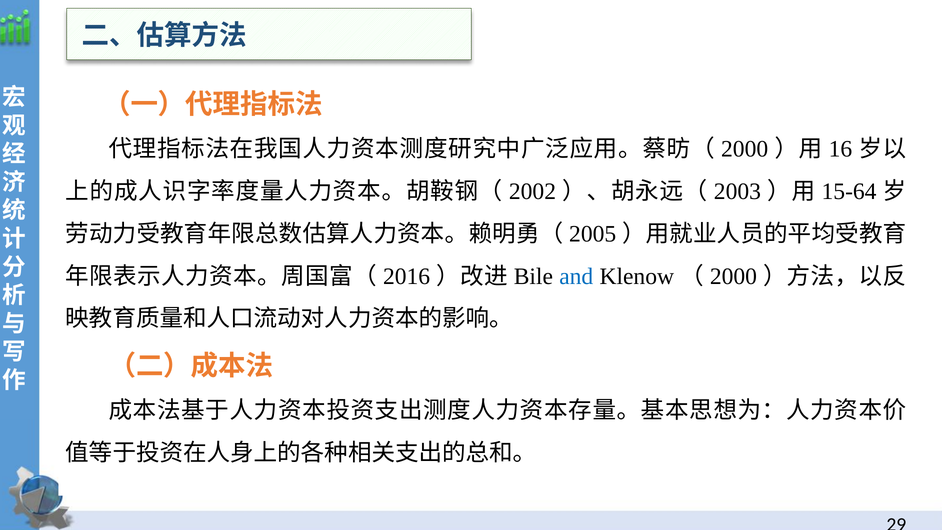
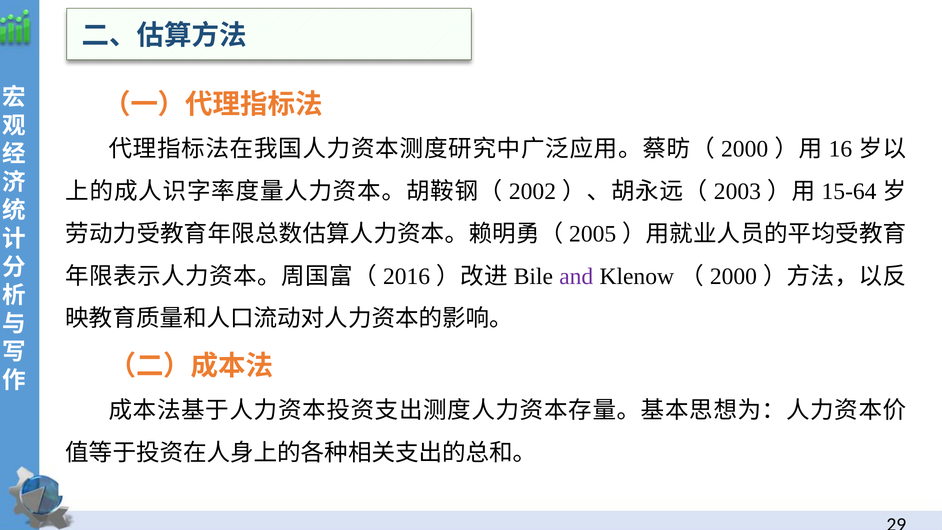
and colour: blue -> purple (576, 276)
